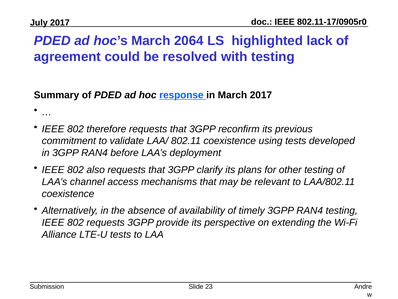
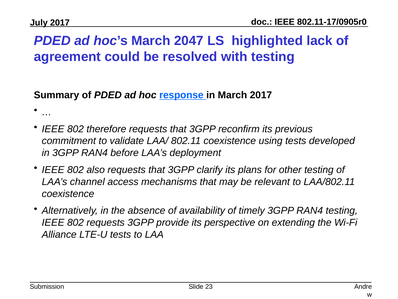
2064: 2064 -> 2047 (189, 41)
